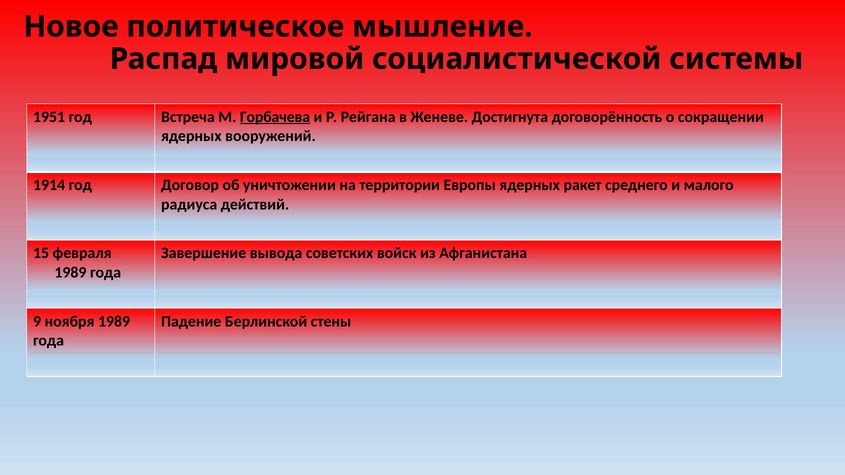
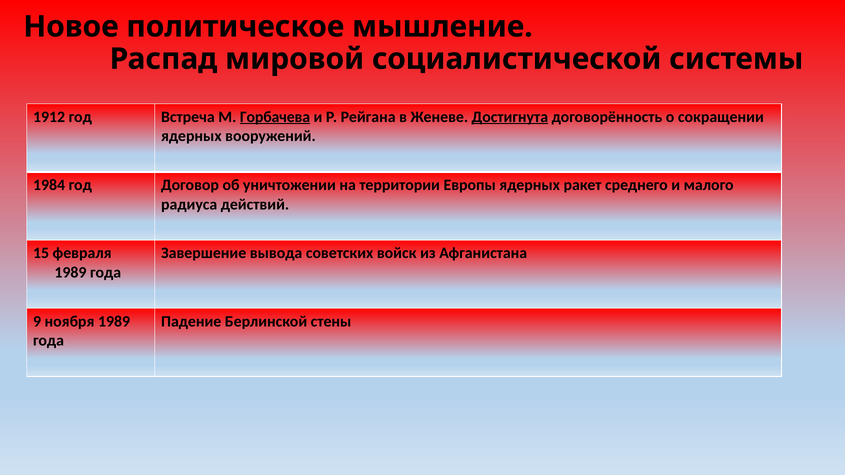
1951: 1951 -> 1912 (49, 117)
Достигнута underline: none -> present (510, 117)
1914: 1914 -> 1984 (49, 185)
